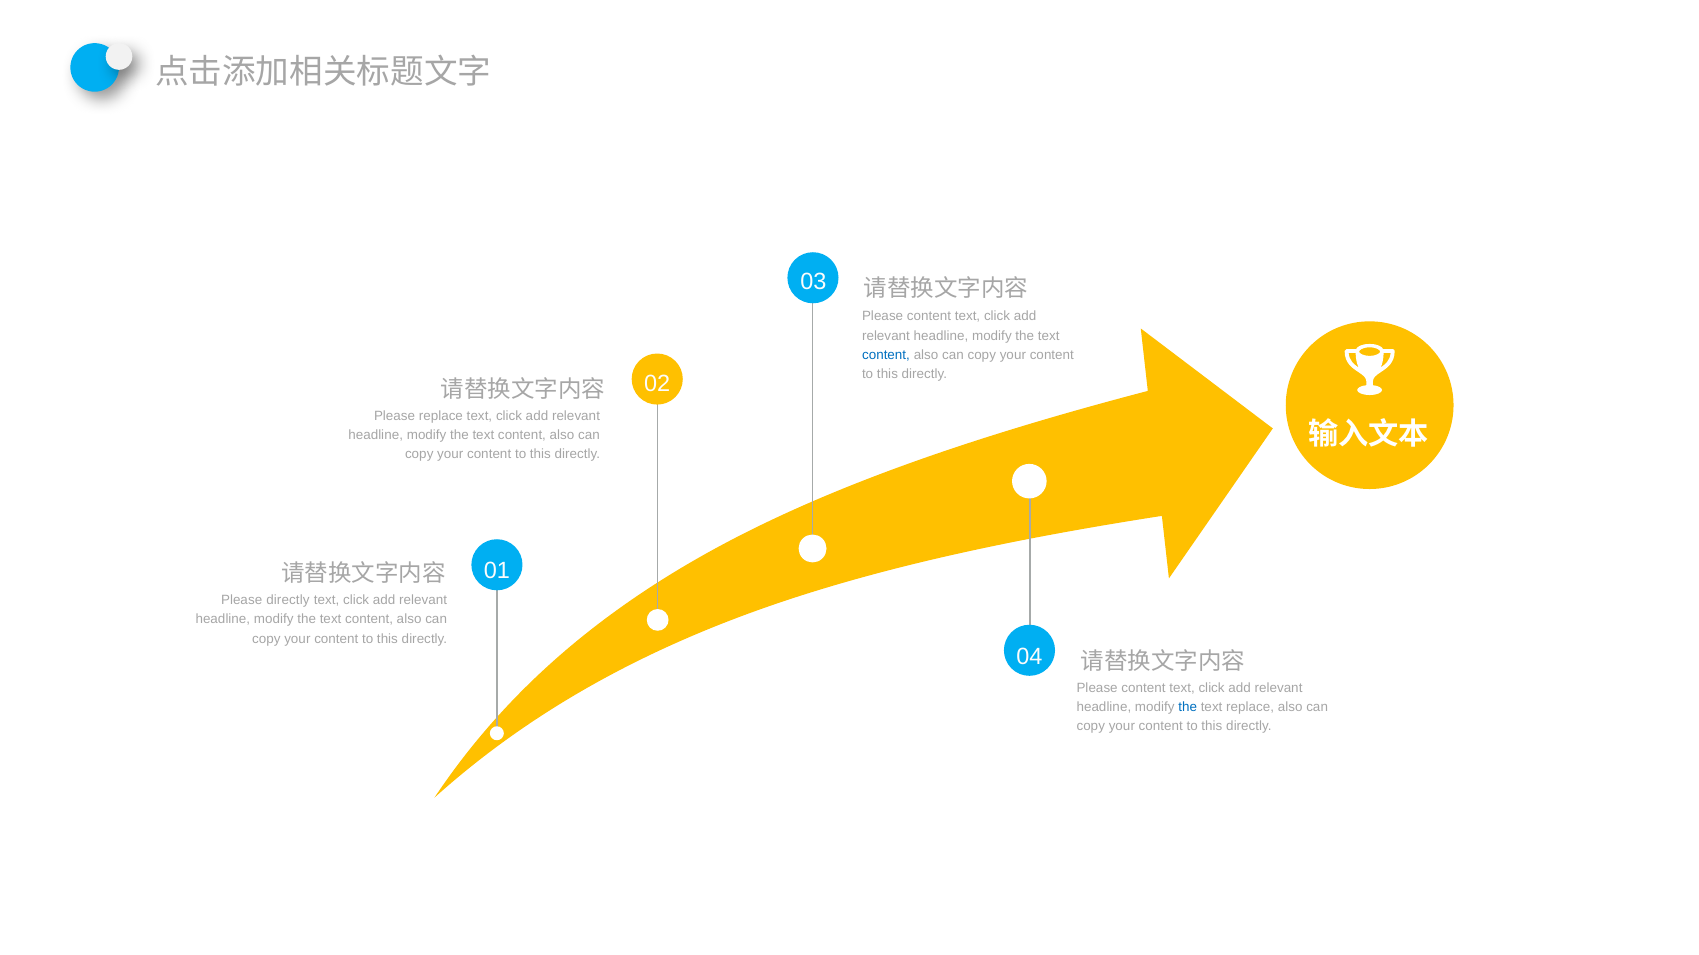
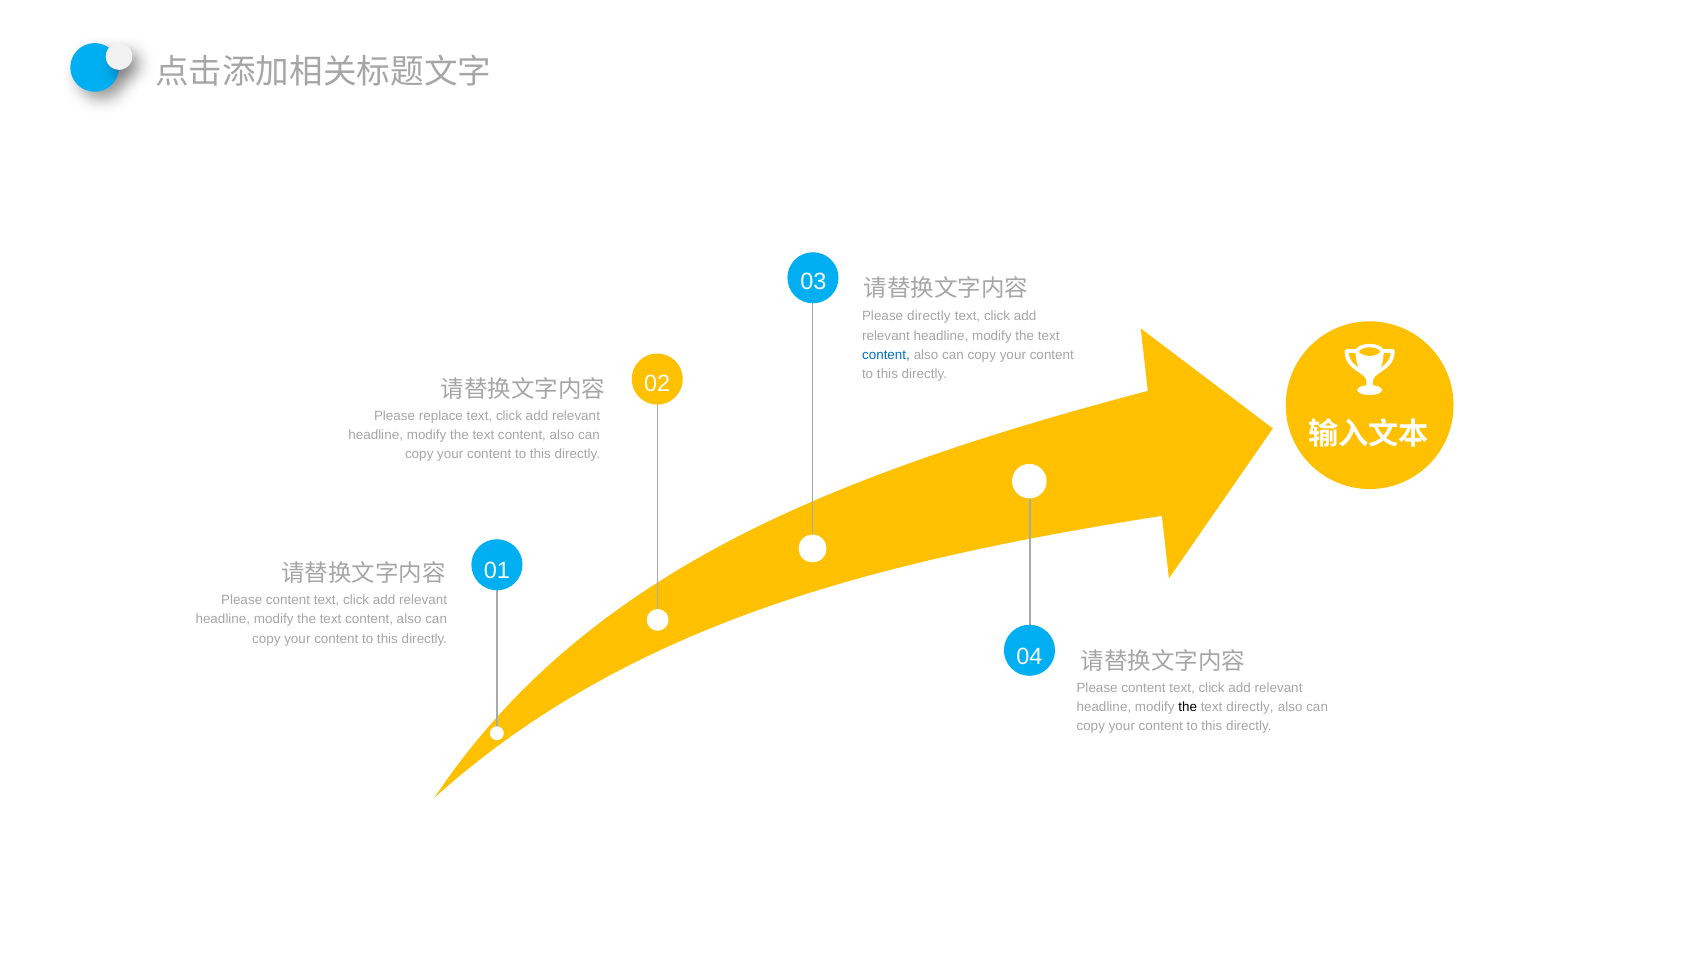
content: content -> directly (929, 317)
directly: directly -> content (288, 601)
the colour: blue -> black (1188, 708)
text replace: replace -> directly (1250, 708)
